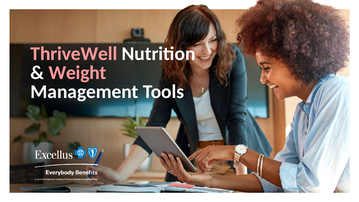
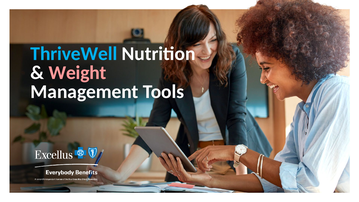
ThriveWell colour: pink -> light blue (74, 54)
